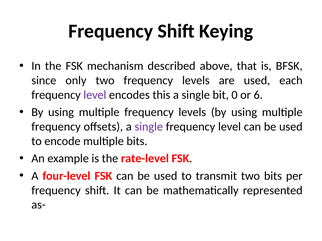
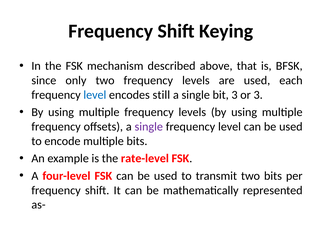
level colour: purple -> blue (95, 95)
this: this -> still (161, 95)
bit 0: 0 -> 3 (235, 95)
or 6: 6 -> 3 (258, 95)
